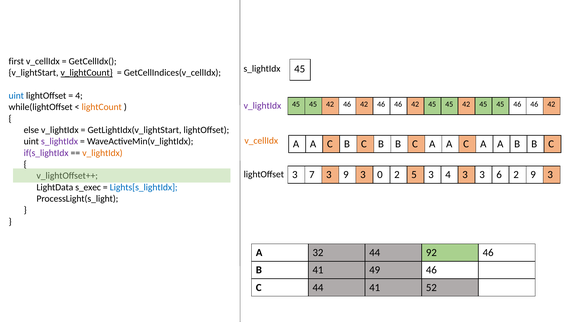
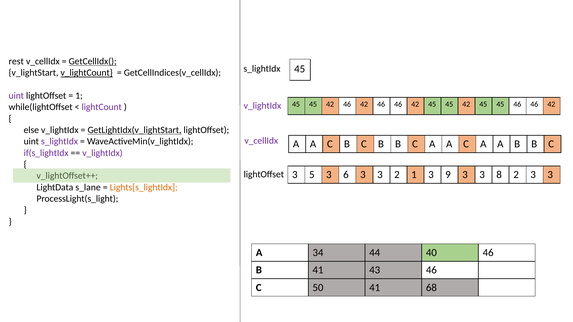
first: first -> rest (16, 61)
GetCellIdx( underline: none -> present (93, 61)
uint colour: blue -> purple (16, 96)
4: 4 -> 1 (79, 96)
lightCount colour: orange -> purple (102, 107)
GetLightIdx(v_lightStart underline: none -> present (134, 130)
v_cellIdx colour: orange -> purple (261, 141)
v_lightIdx colour: orange -> purple (102, 153)
7: 7 -> 5 (312, 175)
3 9: 9 -> 6 (346, 175)
0: 0 -> 3 (380, 175)
2 5: 5 -> 1 (414, 175)
3 4: 4 -> 9 (448, 175)
6: 6 -> 8 (499, 175)
2 9: 9 -> 3 (533, 175)
s_exec: s_exec -> s_lane (88, 187)
Lights[s_lightIdx colour: blue -> orange (144, 187)
32: 32 -> 34 (318, 253)
92: 92 -> 40 (431, 253)
49: 49 -> 43 (375, 270)
C 44: 44 -> 50 (318, 288)
52: 52 -> 68 (431, 288)
